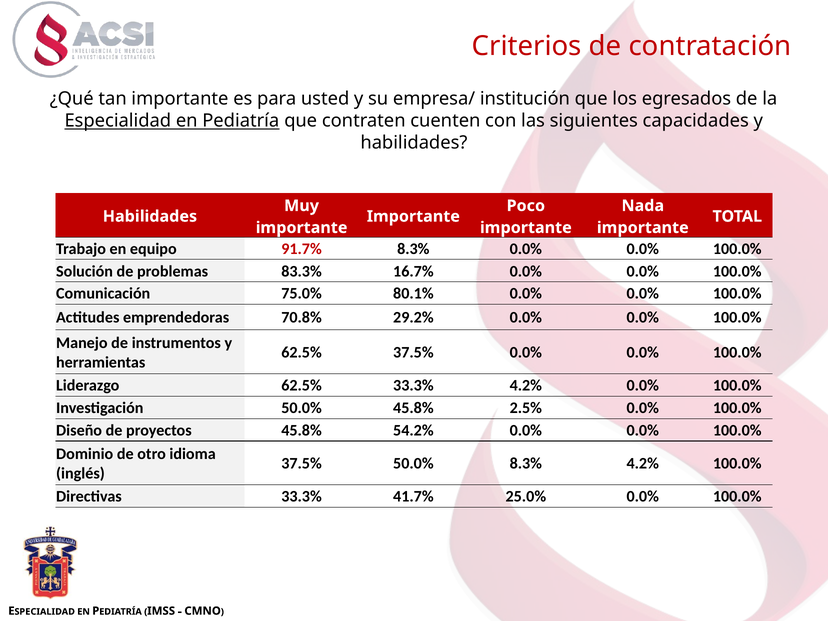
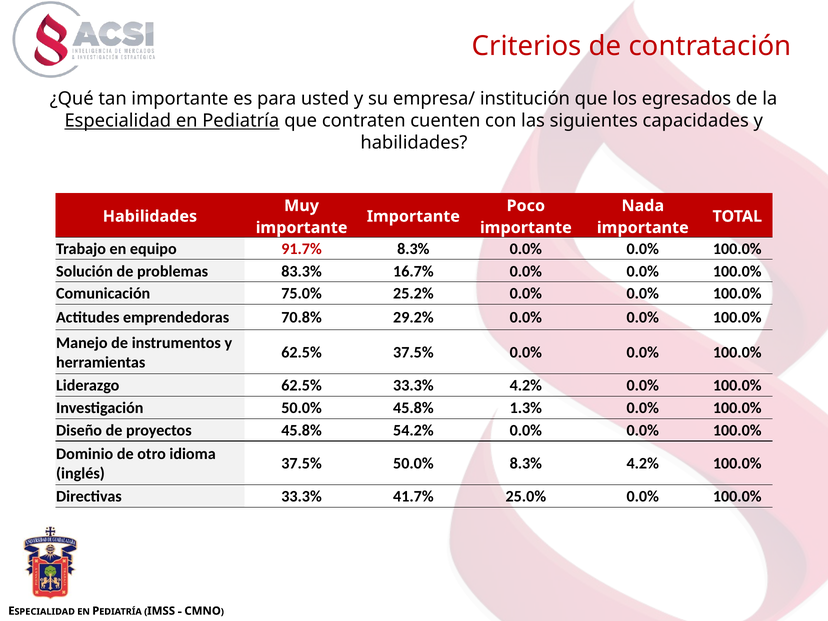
80.1%: 80.1% -> 25.2% (413, 294)
2.5%: 2.5% -> 1.3% (526, 408)
